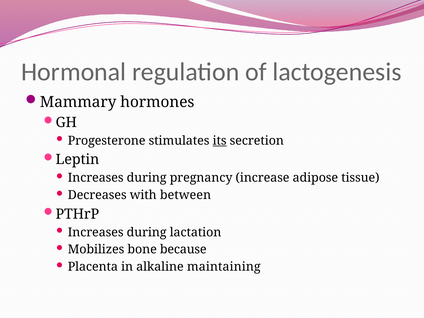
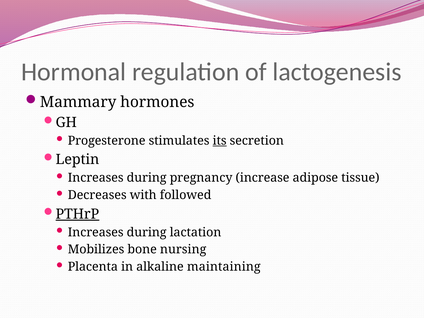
between: between -> followed (186, 195)
PTHrP underline: none -> present (77, 214)
because: because -> nursing (183, 250)
